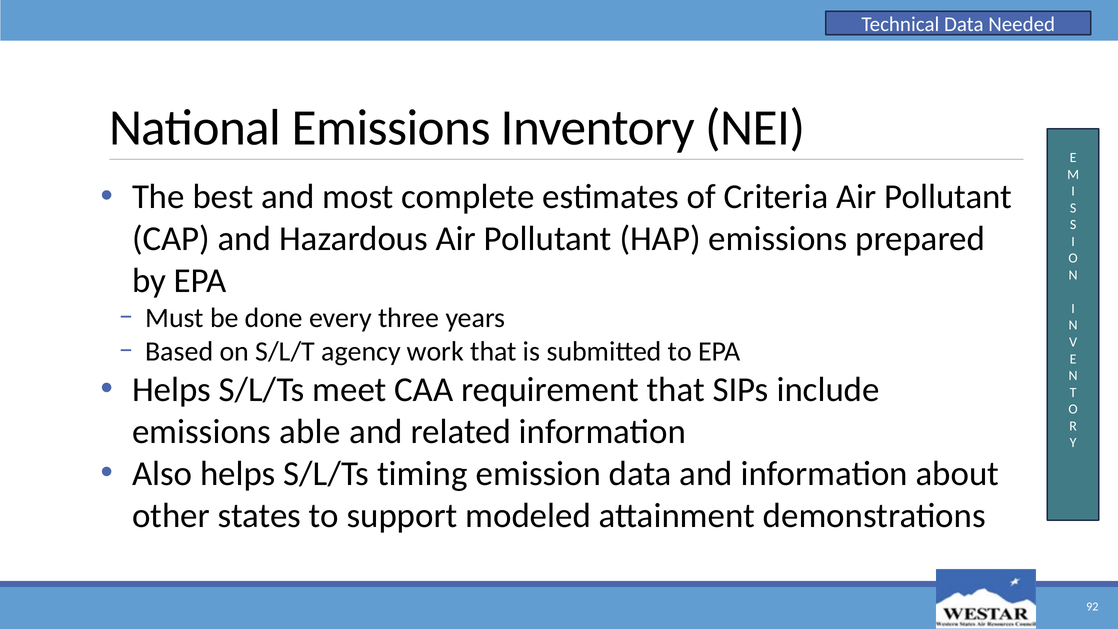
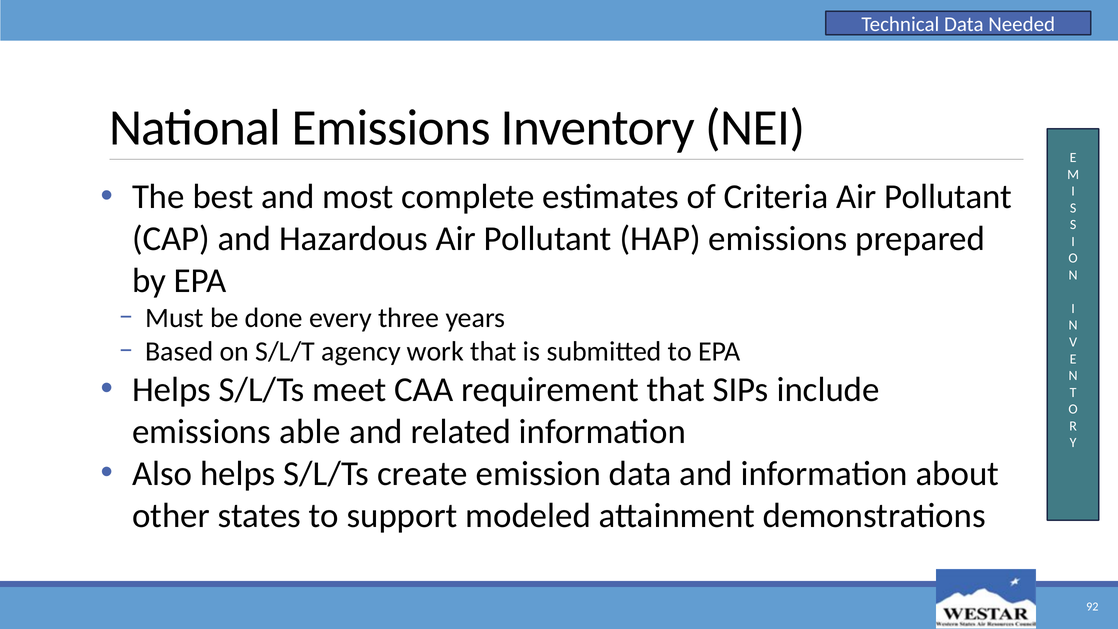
timing: timing -> create (422, 474)
